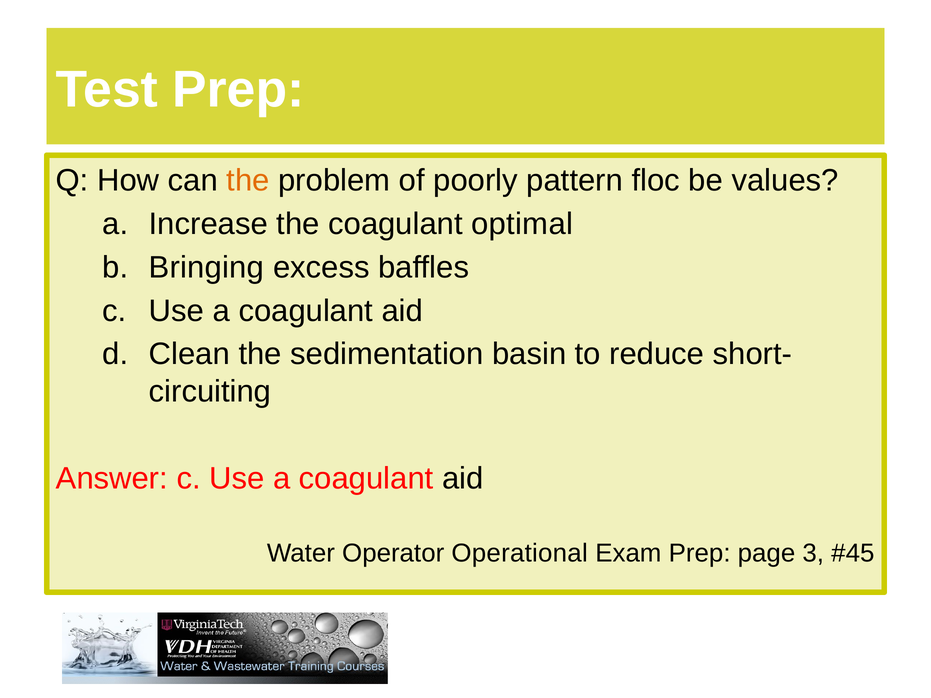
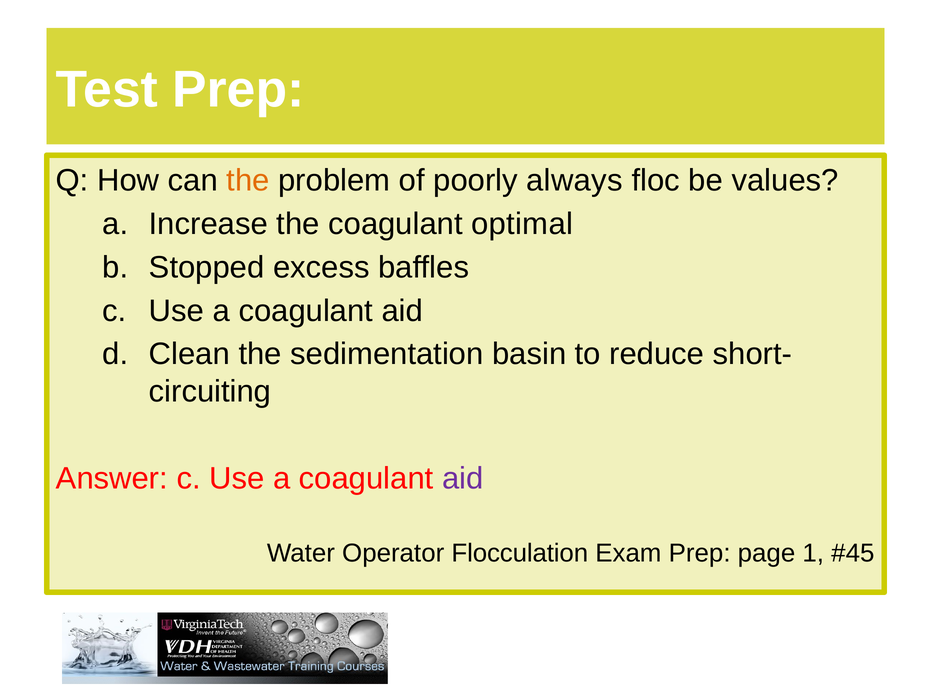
pattern: pattern -> always (575, 181)
Bringing: Bringing -> Stopped (207, 267)
aid colour: black -> purple (463, 478)
Operational: Operational -> Flocculation (520, 554)
3: 3 -> 1 (813, 554)
